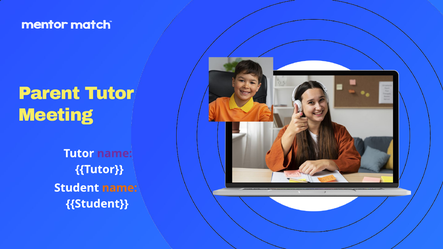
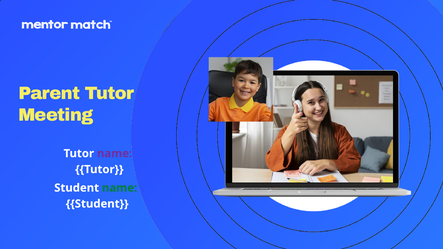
name colour: orange -> green (120, 188)
